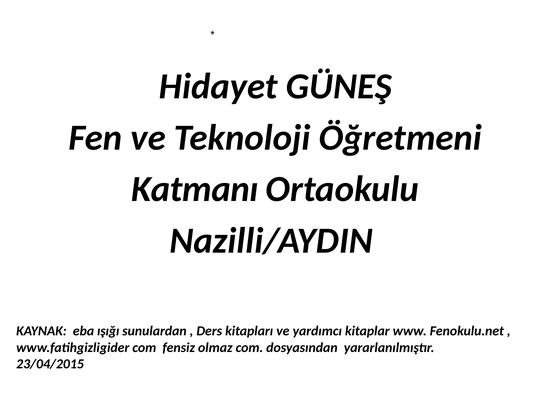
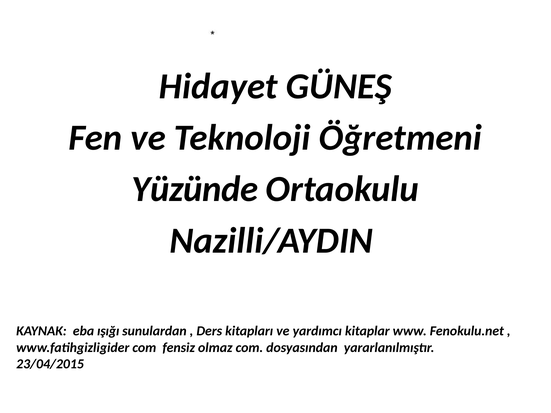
Katmanı: Katmanı -> Yüzünde (195, 189)
